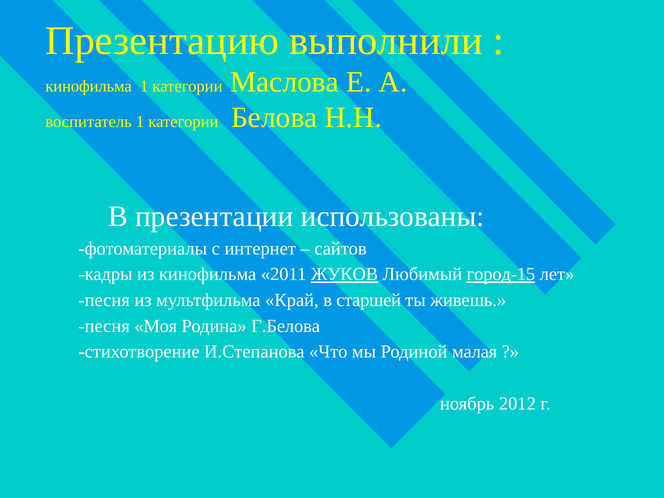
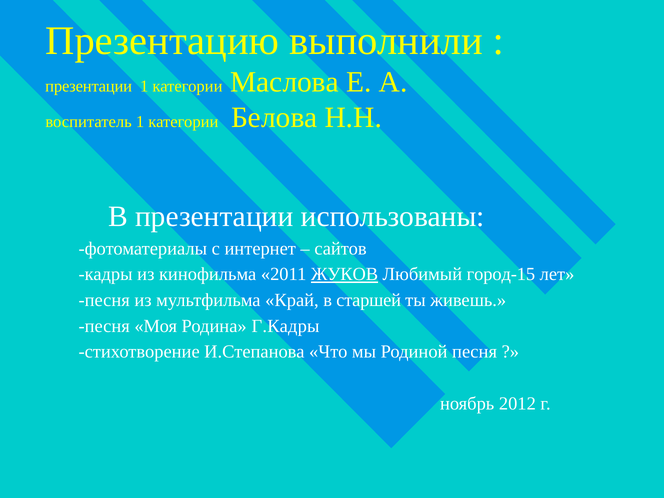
кинофильма: кинофильма -> презентации (89, 87)
город-15 underline: present -> none (501, 274)
Г.Белова: Г.Белова -> Г.Кадры (286, 326)
Родиной малая: малая -> песня (475, 352)
